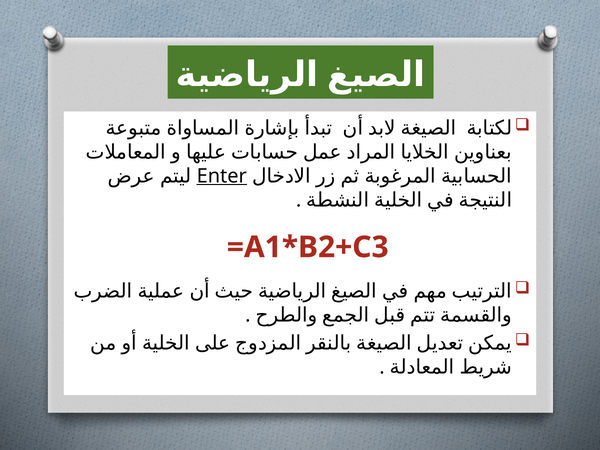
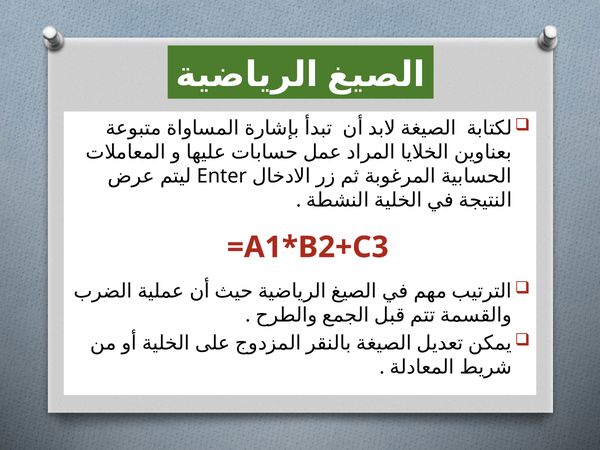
Enter underline: present -> none (222, 176)
